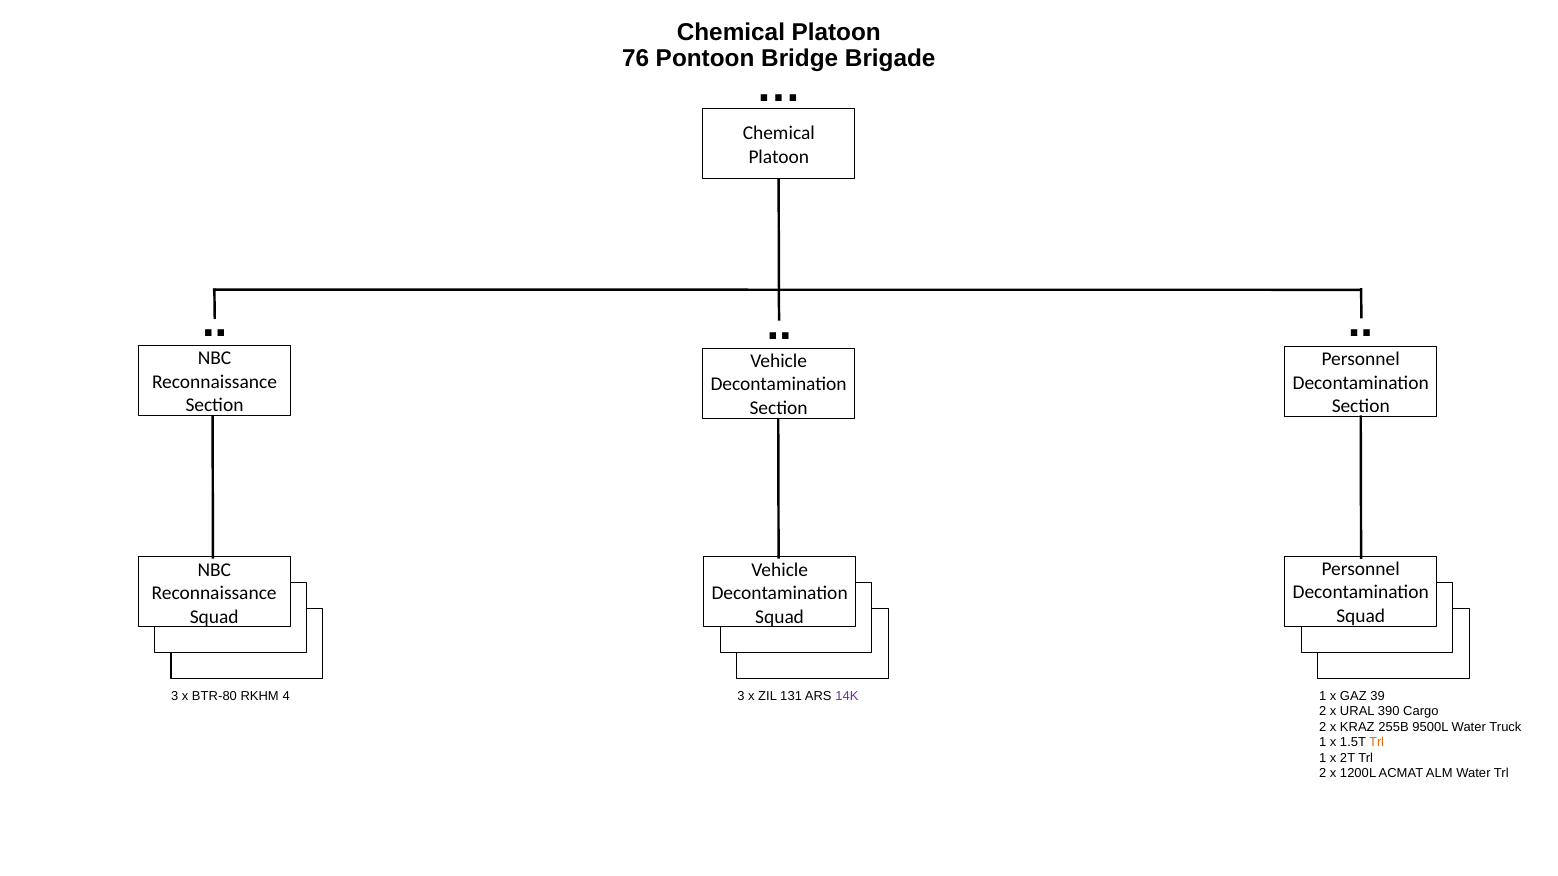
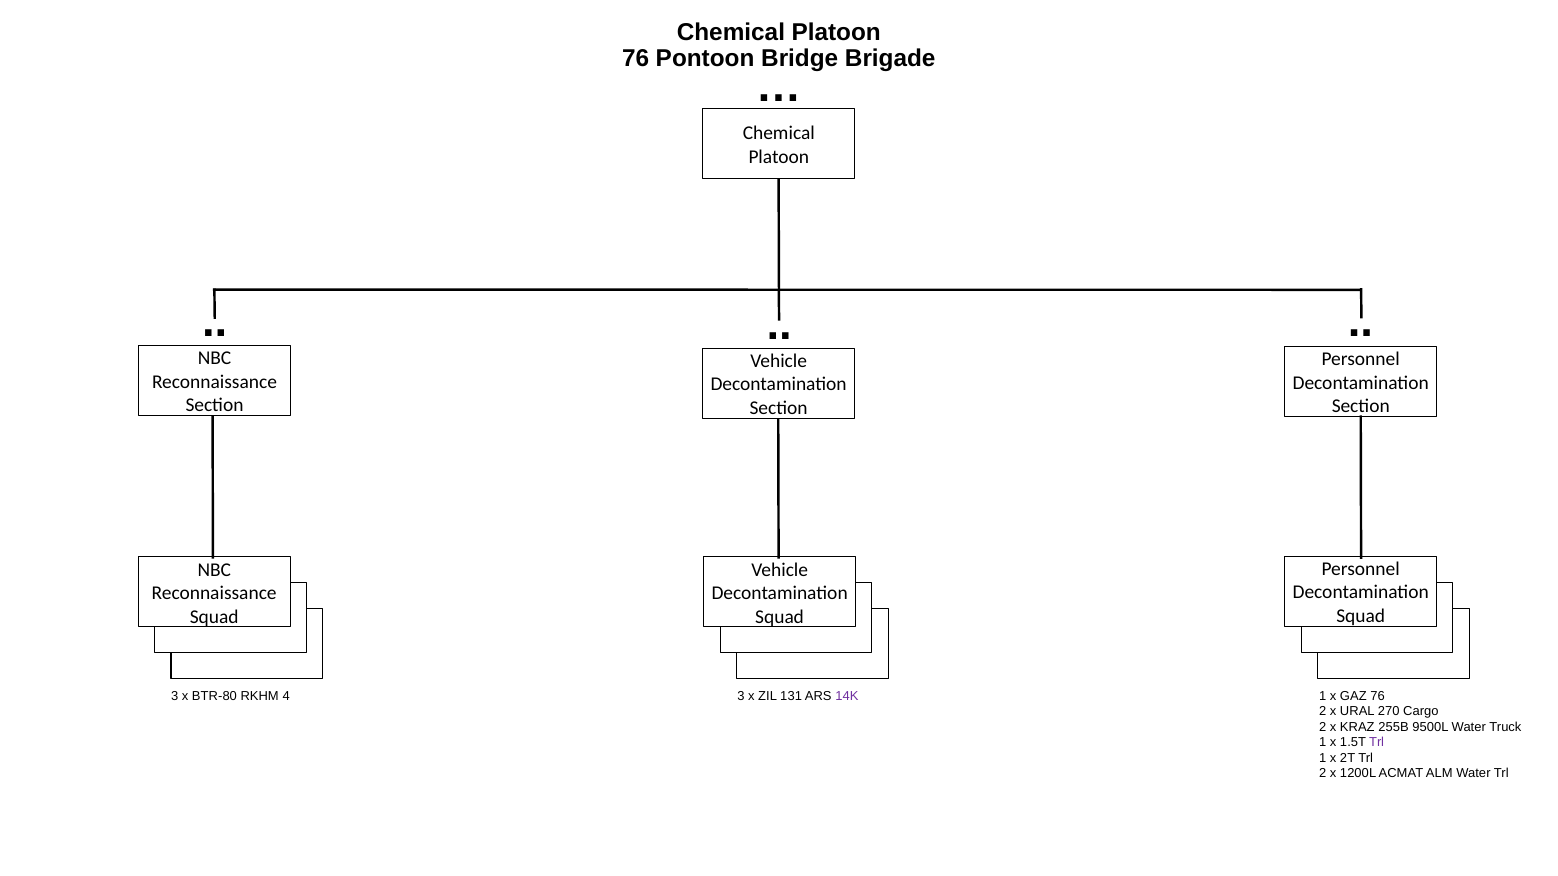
GAZ 39: 39 -> 76 (1378, 696)
390: 390 -> 270 (1389, 712)
Trl colour: orange -> purple (1377, 743)
